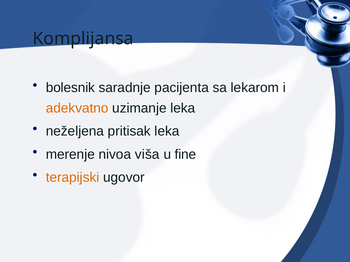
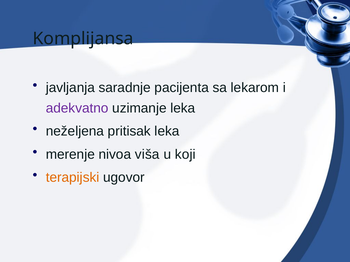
bolesnik: bolesnik -> javljanja (70, 88)
adekvatno colour: orange -> purple (77, 108)
fine: fine -> koji (185, 155)
